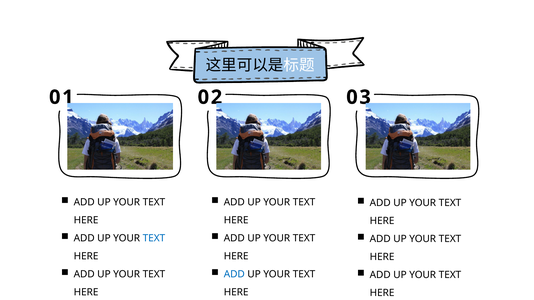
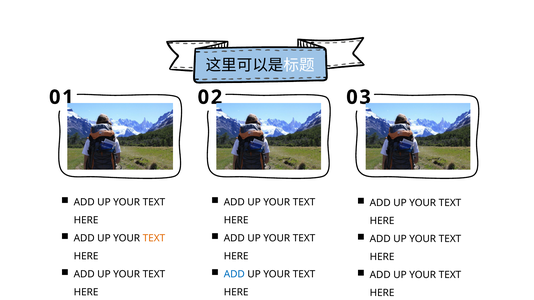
TEXT colour: blue -> orange (154, 238)
